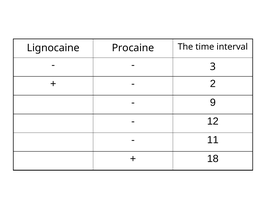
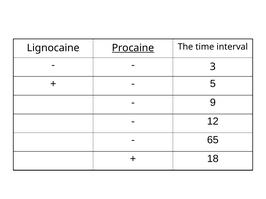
Procaine underline: none -> present (133, 48)
2: 2 -> 5 (213, 84)
11: 11 -> 65 (213, 140)
